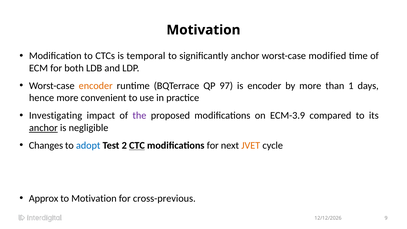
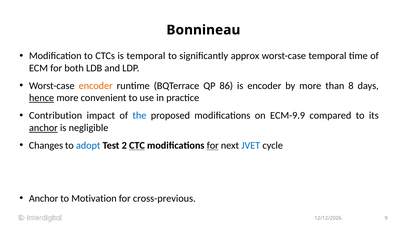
Motivation: Motivation -> Bonnineau (203, 30)
significantly anchor: anchor -> approx (245, 56)
worst-case modified: modified -> temporal (327, 56)
97: 97 -> 86 (226, 86)
1: 1 -> 8 (351, 86)
hence underline: none -> present (42, 98)
Investigating: Investigating -> Contribution (56, 116)
the colour: purple -> blue (139, 116)
ECM-3.9: ECM-3.9 -> ECM-9.9 (288, 116)
for underline: none -> present (213, 145)
JVET colour: orange -> blue (251, 145)
Approx: Approx -> Anchor (44, 198)
